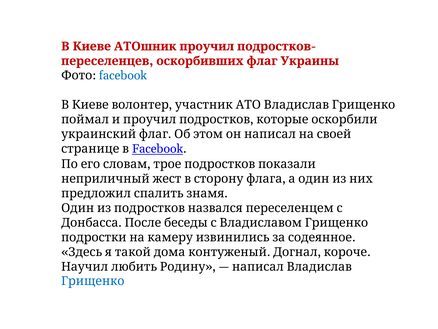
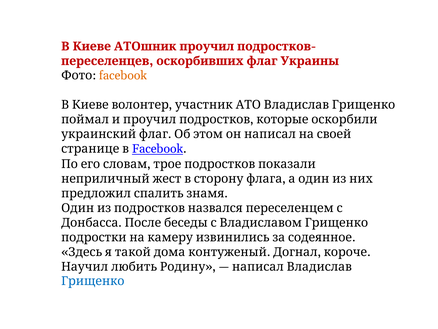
facebook colour: blue -> orange (123, 76)
